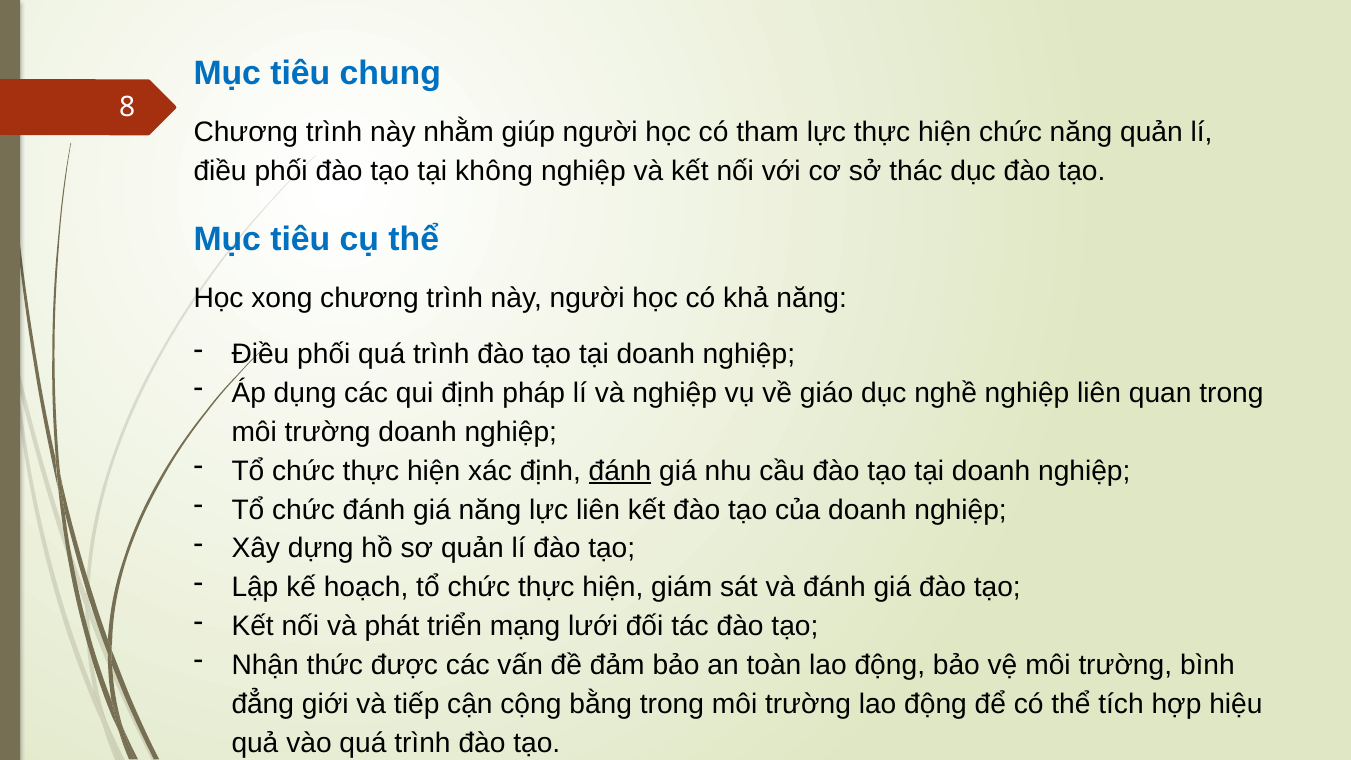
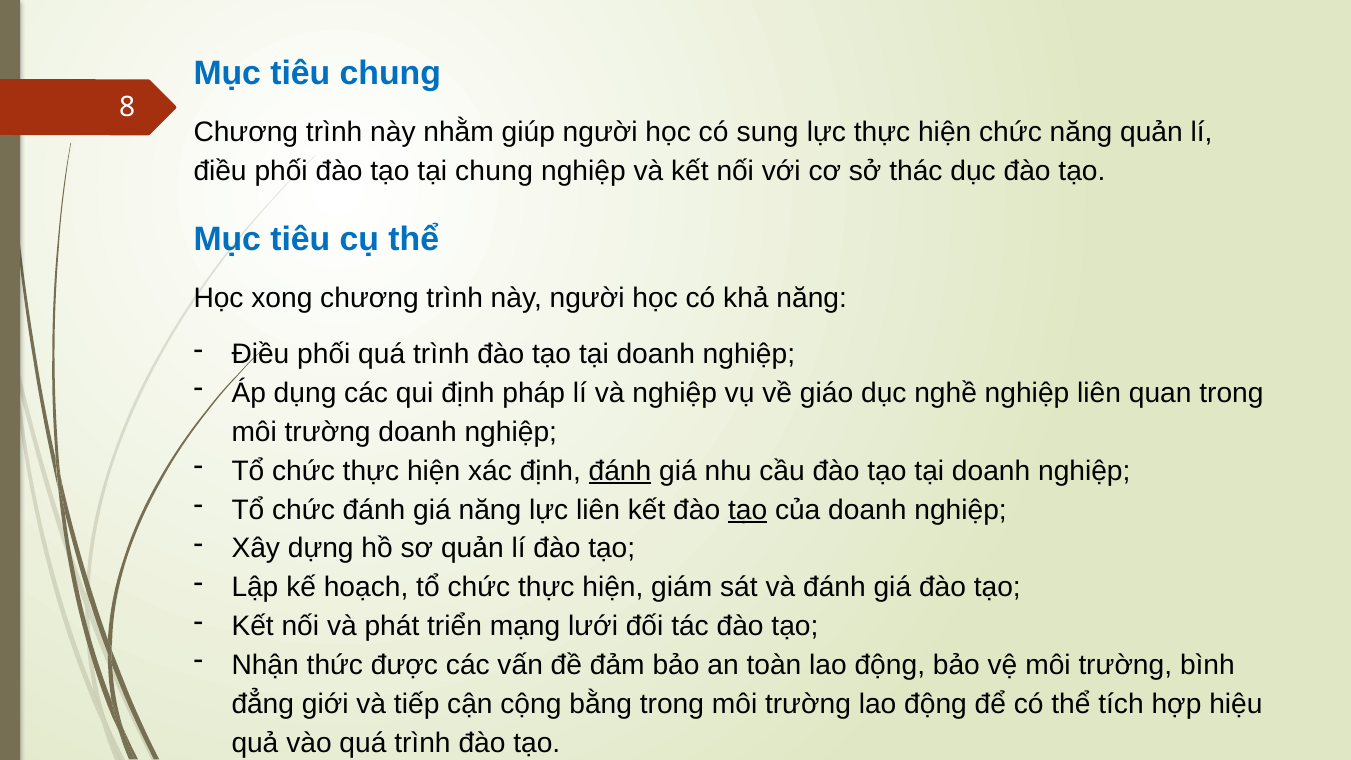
tham: tham -> sung (767, 132)
tại không: không -> chung (494, 171)
tạo underline: none -> present (748, 510)
